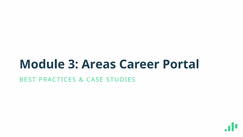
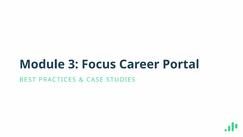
Areas: Areas -> Focus (99, 64)
